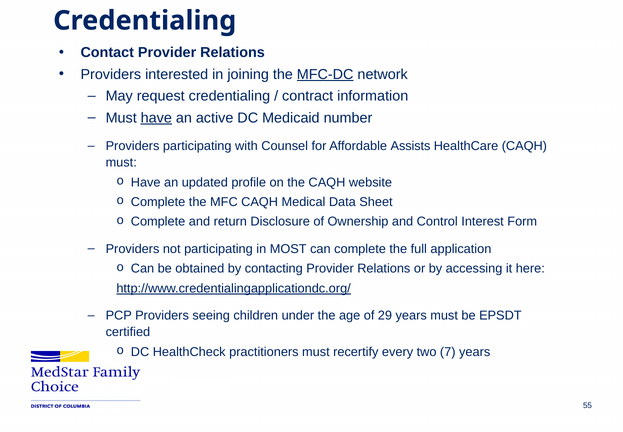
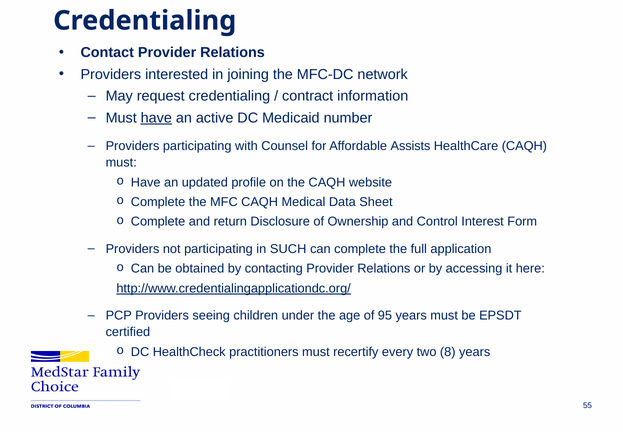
MFC-DC underline: present -> none (325, 74)
MOST: MOST -> SUCH (288, 249)
29: 29 -> 95 (385, 315)
7: 7 -> 8 (448, 351)
